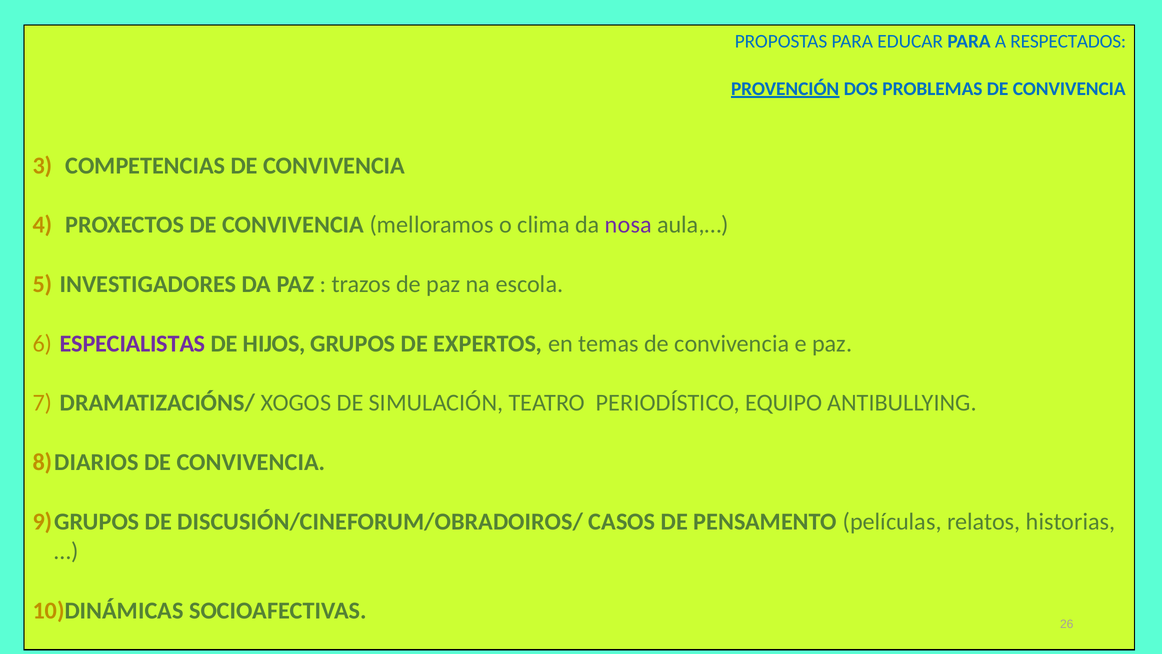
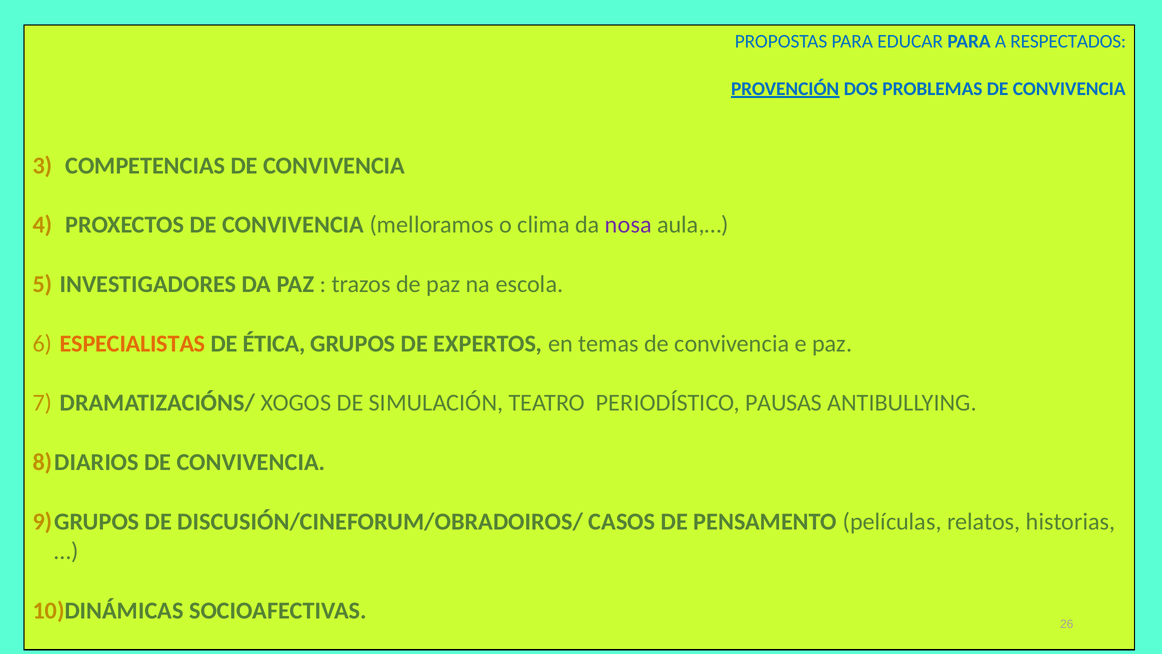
ESPECIALISTAS colour: purple -> orange (133, 343)
HIJOS: HIJOS -> ÉTICA (274, 343)
EQUIPO: EQUIPO -> PAUSAS (784, 403)
